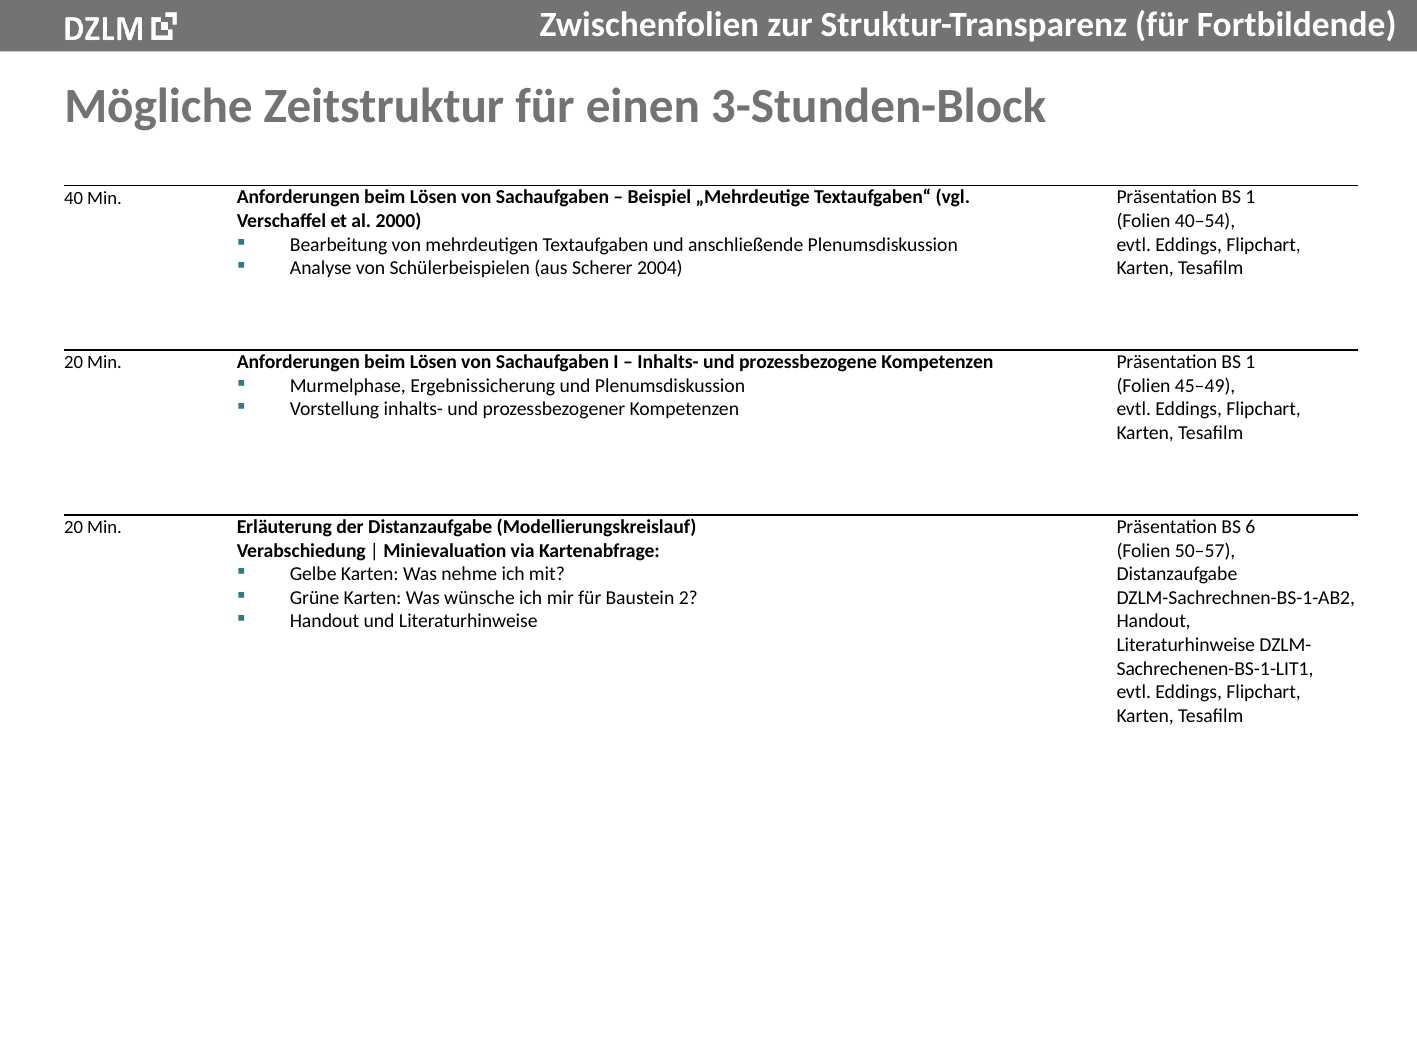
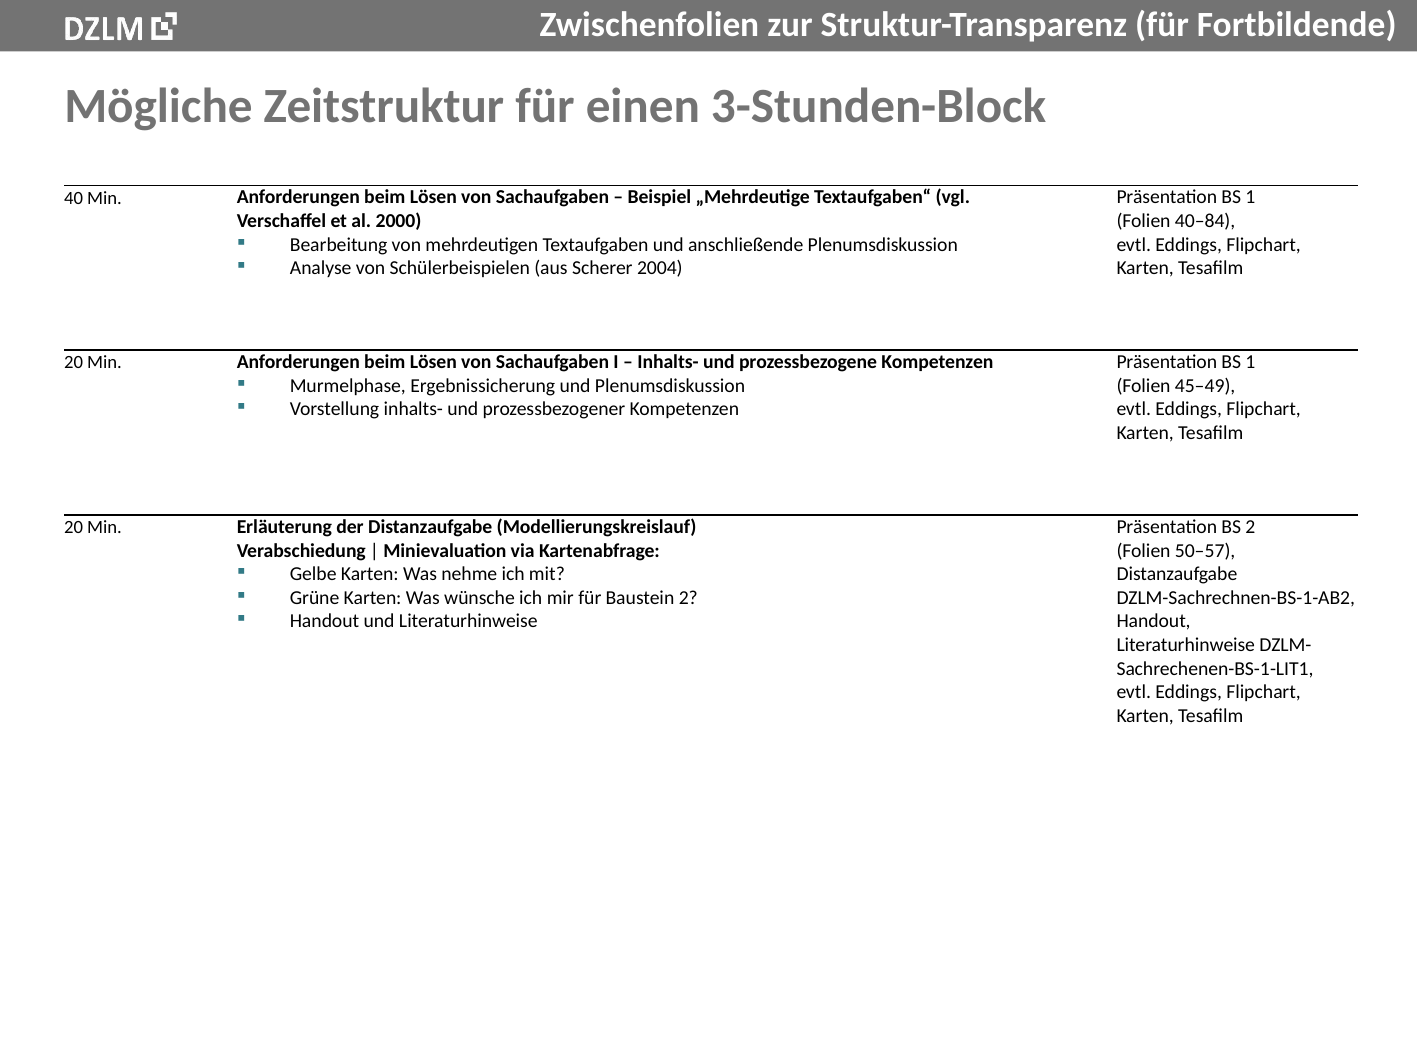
40–54: 40–54 -> 40–84 (1205, 221)
BS 6: 6 -> 2 (1250, 527)
